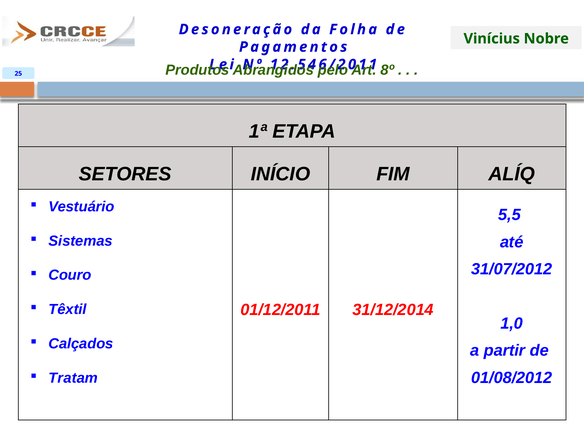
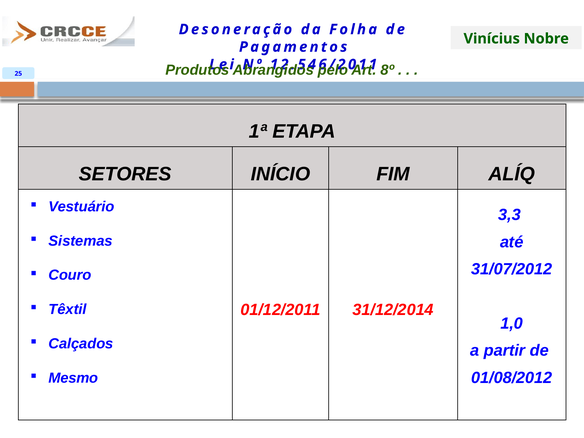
5,5: 5,5 -> 3,3 (510, 215)
Tratam: Tratam -> Mesmo (73, 378)
